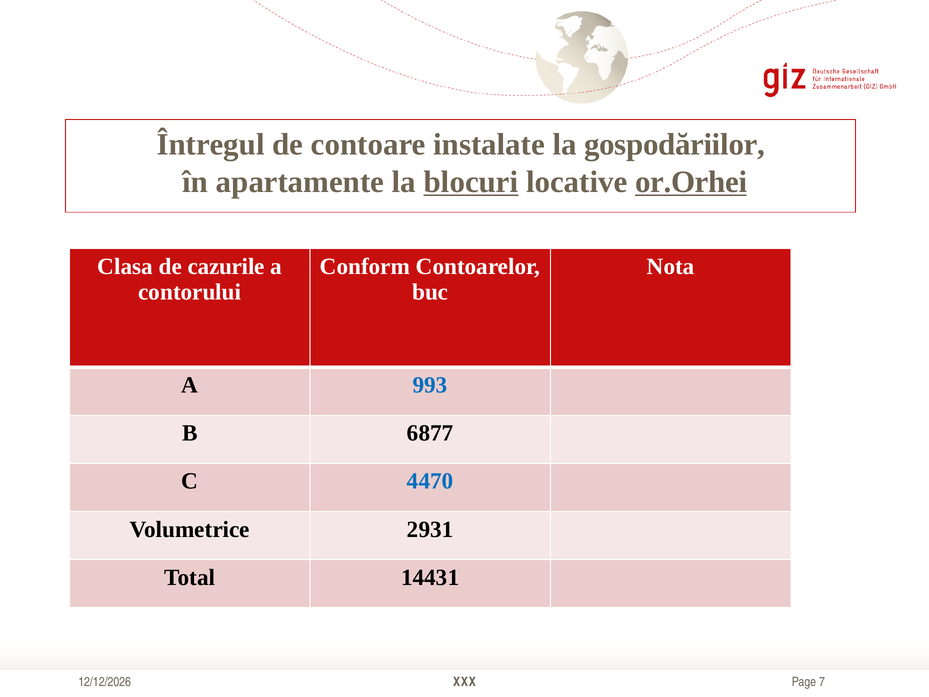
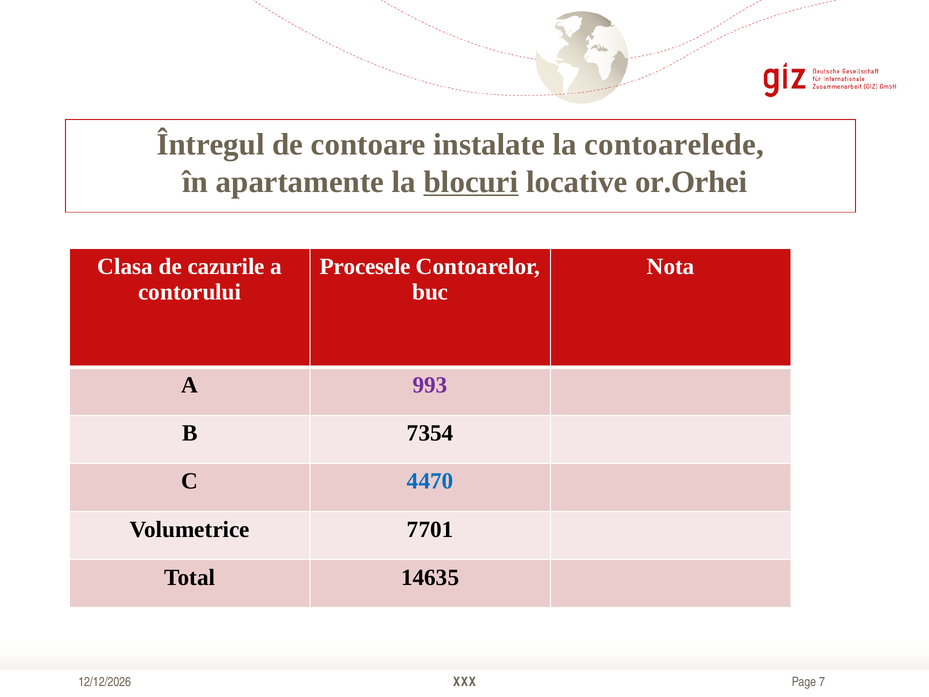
gospodăriilor: gospodăriilor -> contoarelede (674, 145)
or.Orhei underline: present -> none (691, 182)
Conform: Conform -> Procesele (365, 266)
993 colour: blue -> purple (430, 385)
6877: 6877 -> 7354 (430, 433)
2931: 2931 -> 7701 (430, 529)
14431: 14431 -> 14635 (430, 577)
